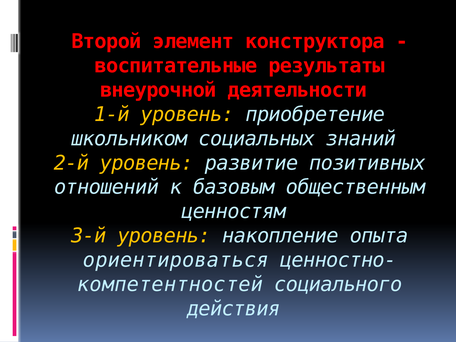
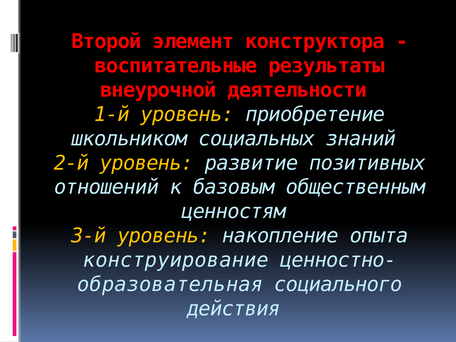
ориентироваться: ориентироваться -> конструирование (176, 260)
компетентностей: компетентностей -> образовательная (170, 285)
